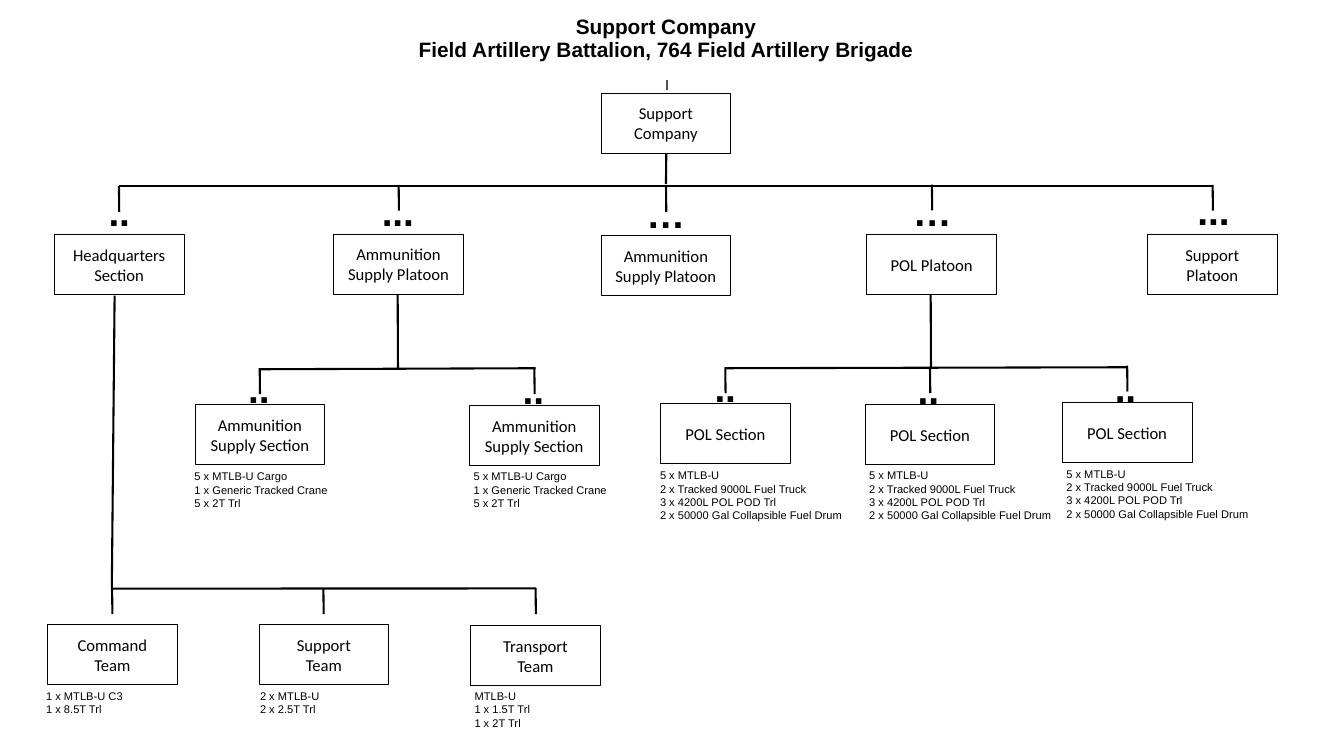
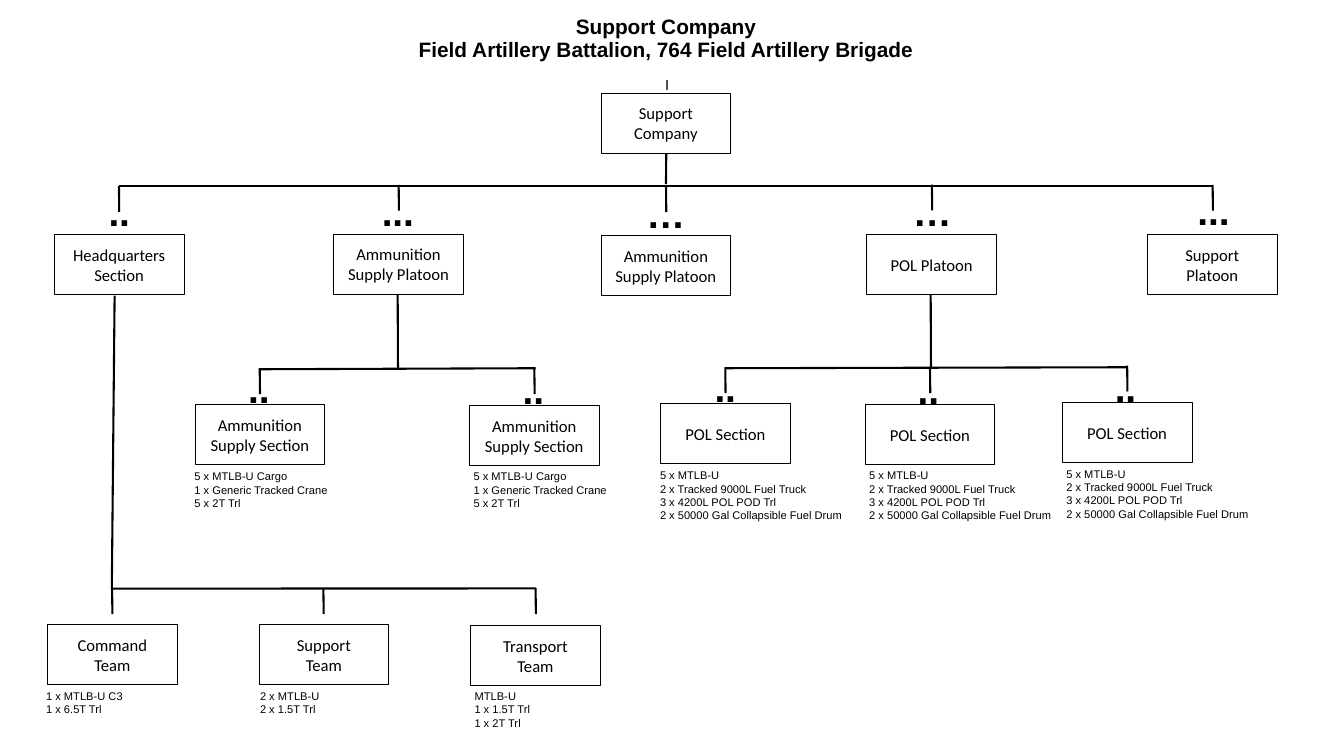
8.5T: 8.5T -> 6.5T (75, 710)
2 x 2.5T: 2.5T -> 1.5T (289, 710)
